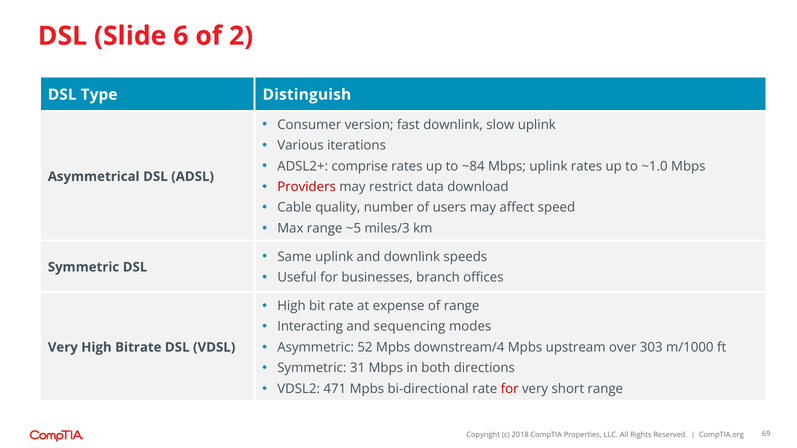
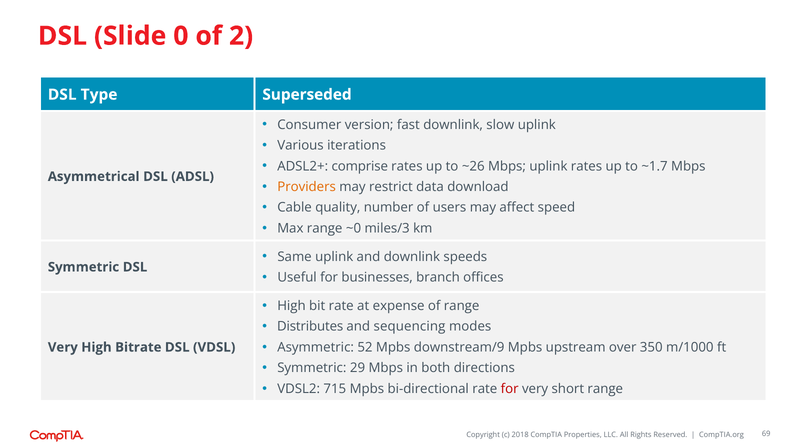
6: 6 -> 0 (181, 36)
Distinguish: Distinguish -> Superseded (307, 95)
~84: ~84 -> ~26 (473, 166)
~1.0: ~1.0 -> ~1.7 (655, 166)
Providers colour: red -> orange (307, 187)
~5: ~5 -> ~0 (354, 228)
Interacting: Interacting -> Distributes (310, 327)
downstream/4: downstream/4 -> downstream/9 (459, 348)
303: 303 -> 350 (651, 348)
31: 31 -> 29 (358, 368)
471: 471 -> 715 (335, 389)
